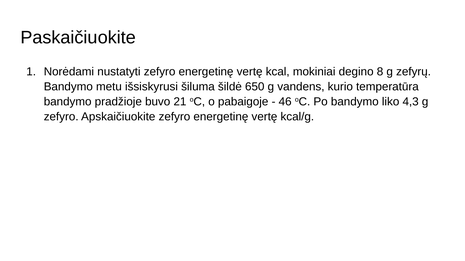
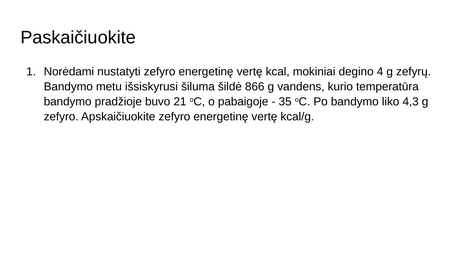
8: 8 -> 4 (380, 72)
650: 650 -> 866 (255, 87)
46: 46 -> 35 (285, 102)
